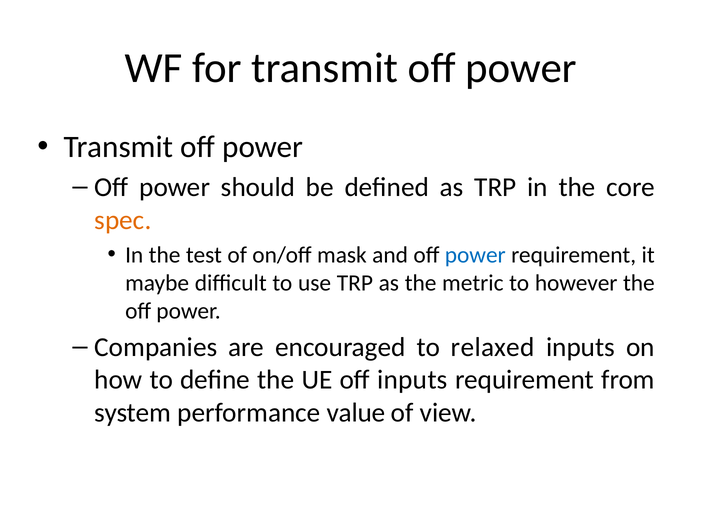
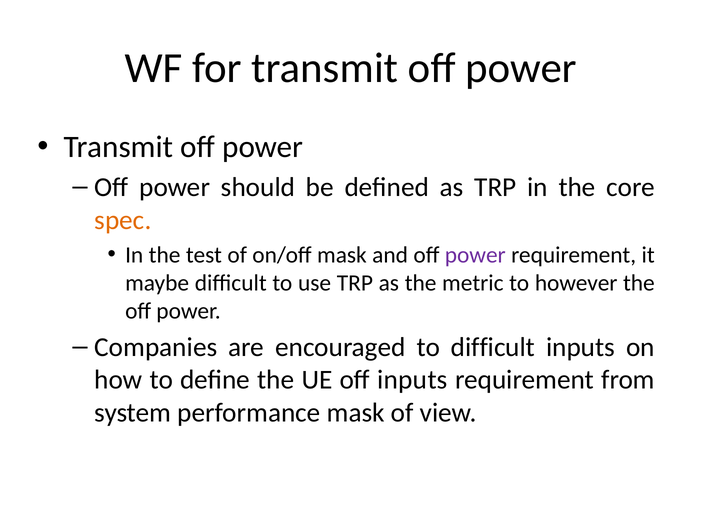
power colour: blue -> purple (475, 255)
to relaxed: relaxed -> difficult (493, 348)
performance value: value -> mask (356, 413)
